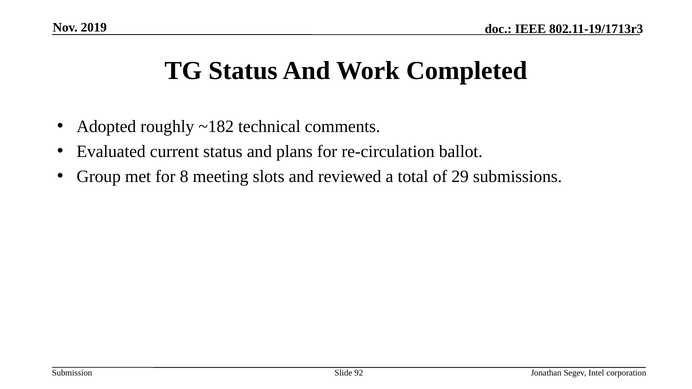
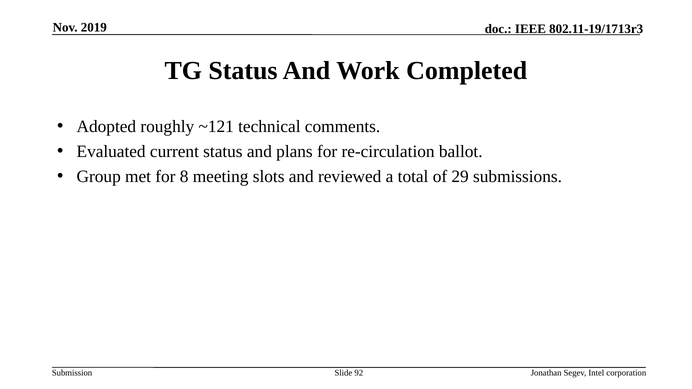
~182: ~182 -> ~121 (216, 127)
